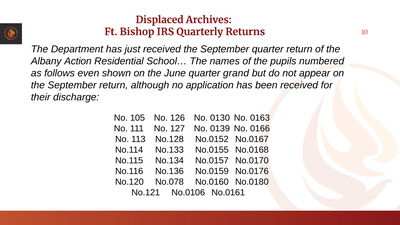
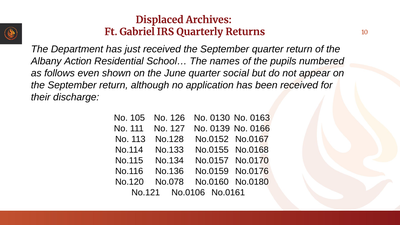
Bishop: Bishop -> Gabriel (137, 32)
grand: grand -> social (236, 73)
